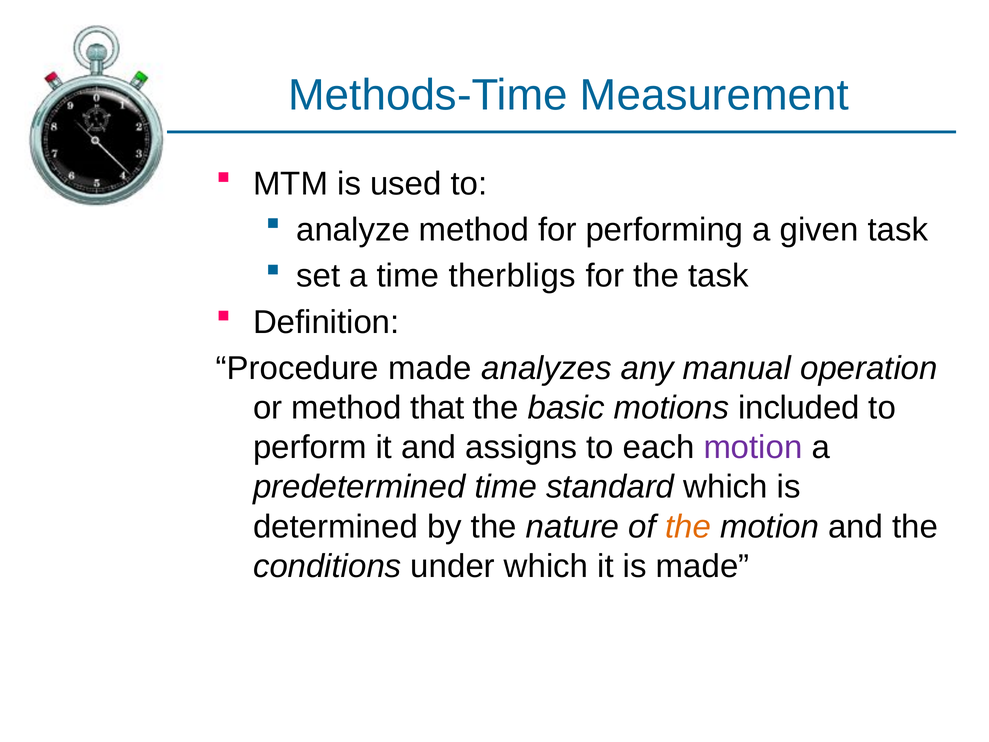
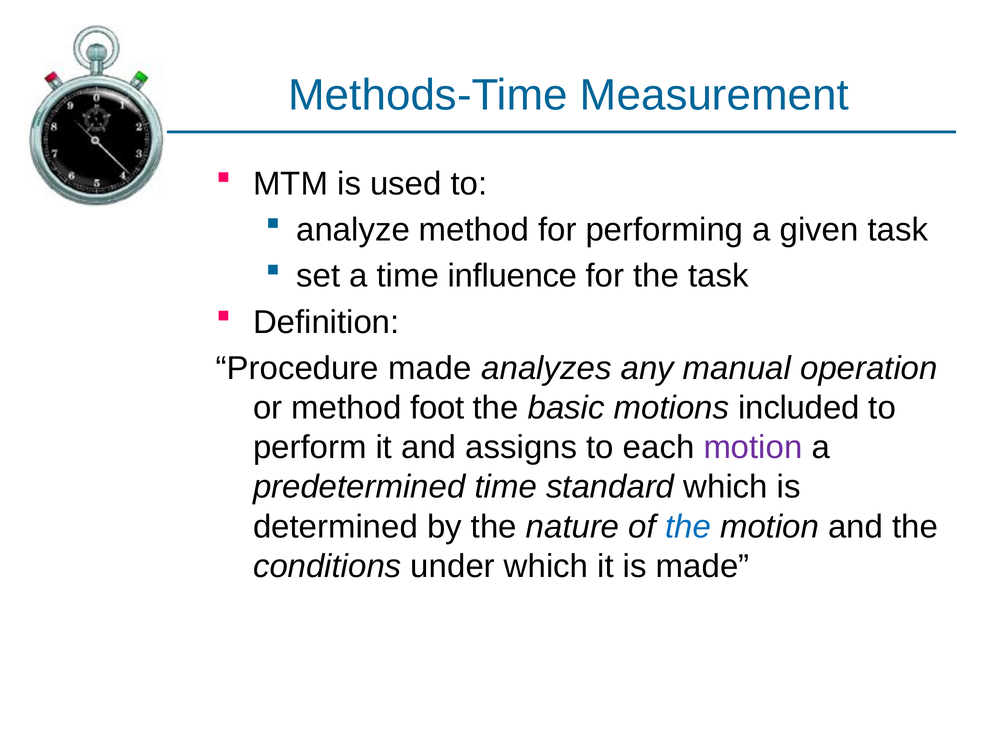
therbligs: therbligs -> influence (512, 276)
that: that -> foot (437, 408)
the colour: orange -> blue (688, 526)
